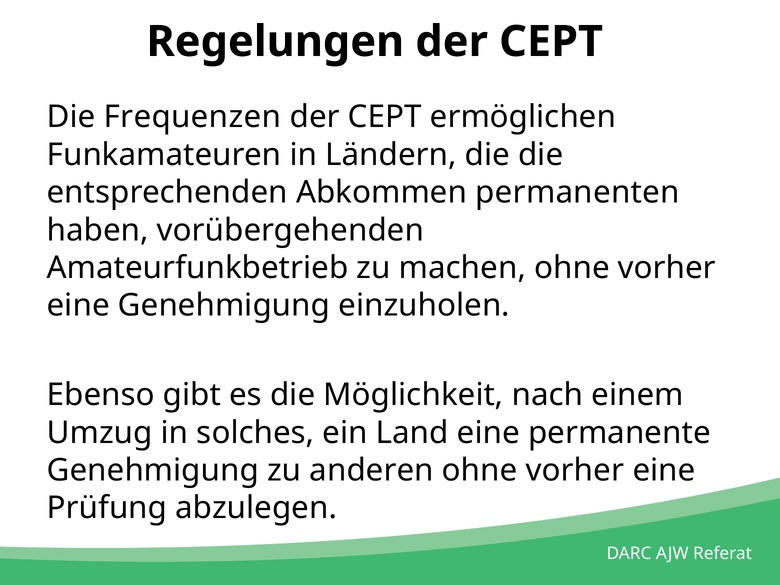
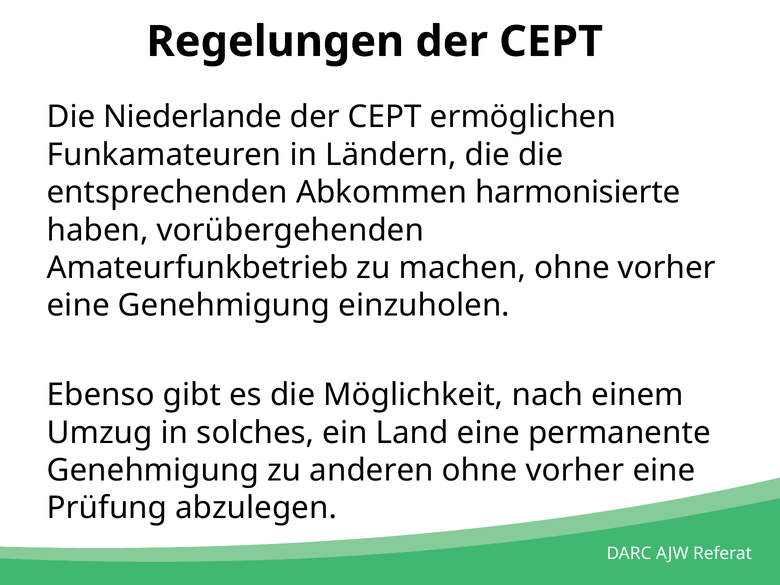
Frequenzen: Frequenzen -> Niederlande (193, 117)
permanenten: permanenten -> harmonisierte (578, 192)
